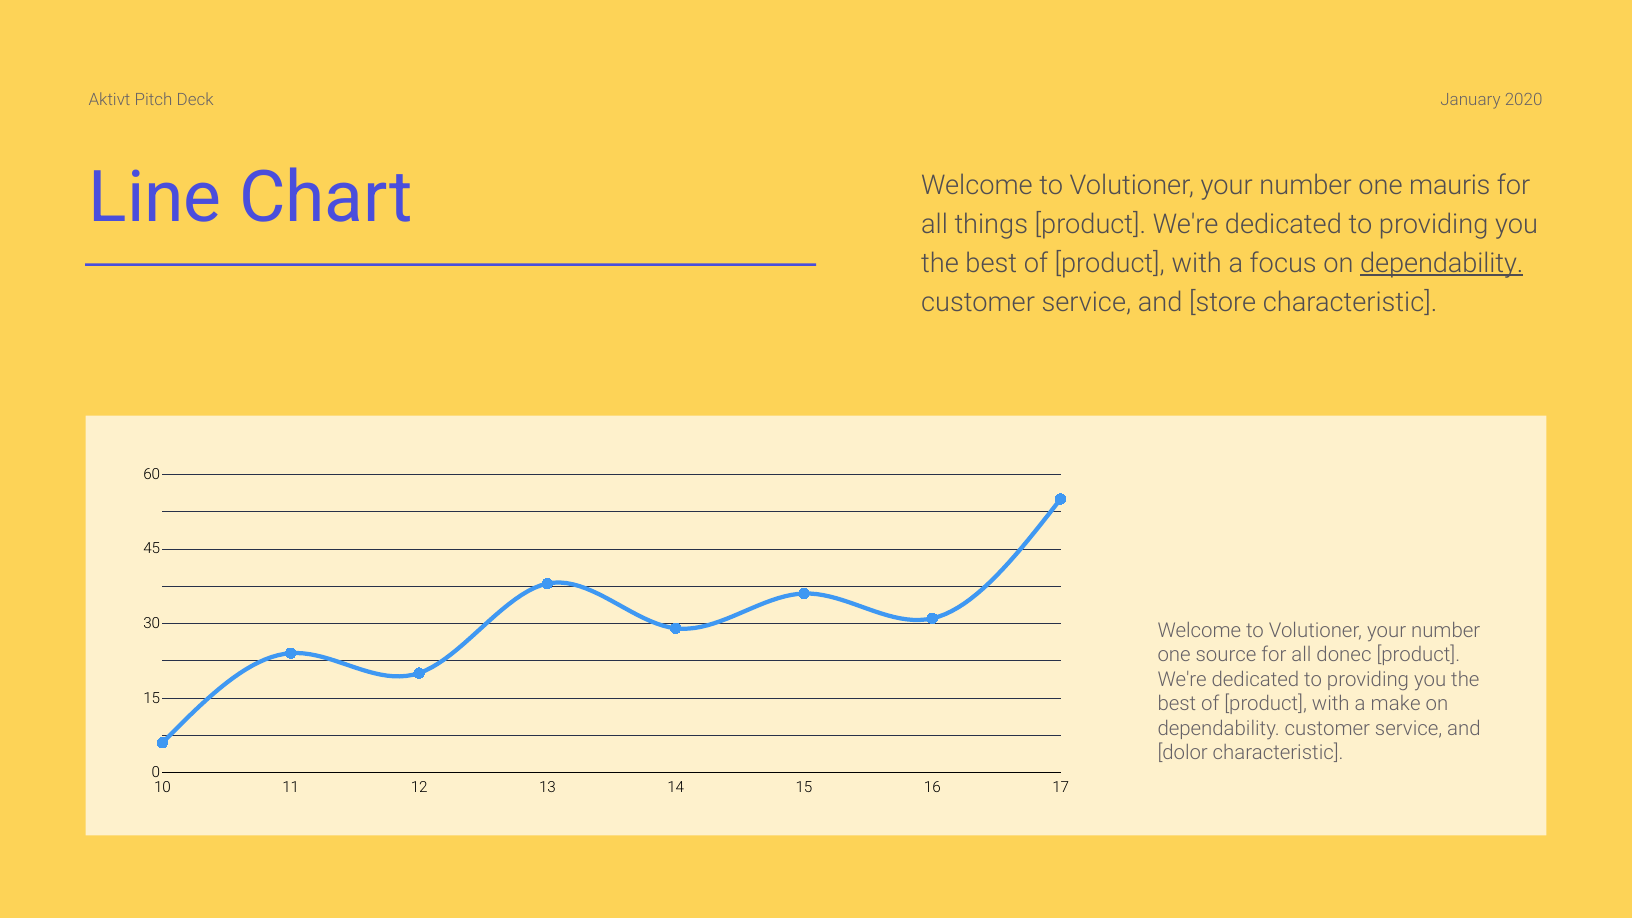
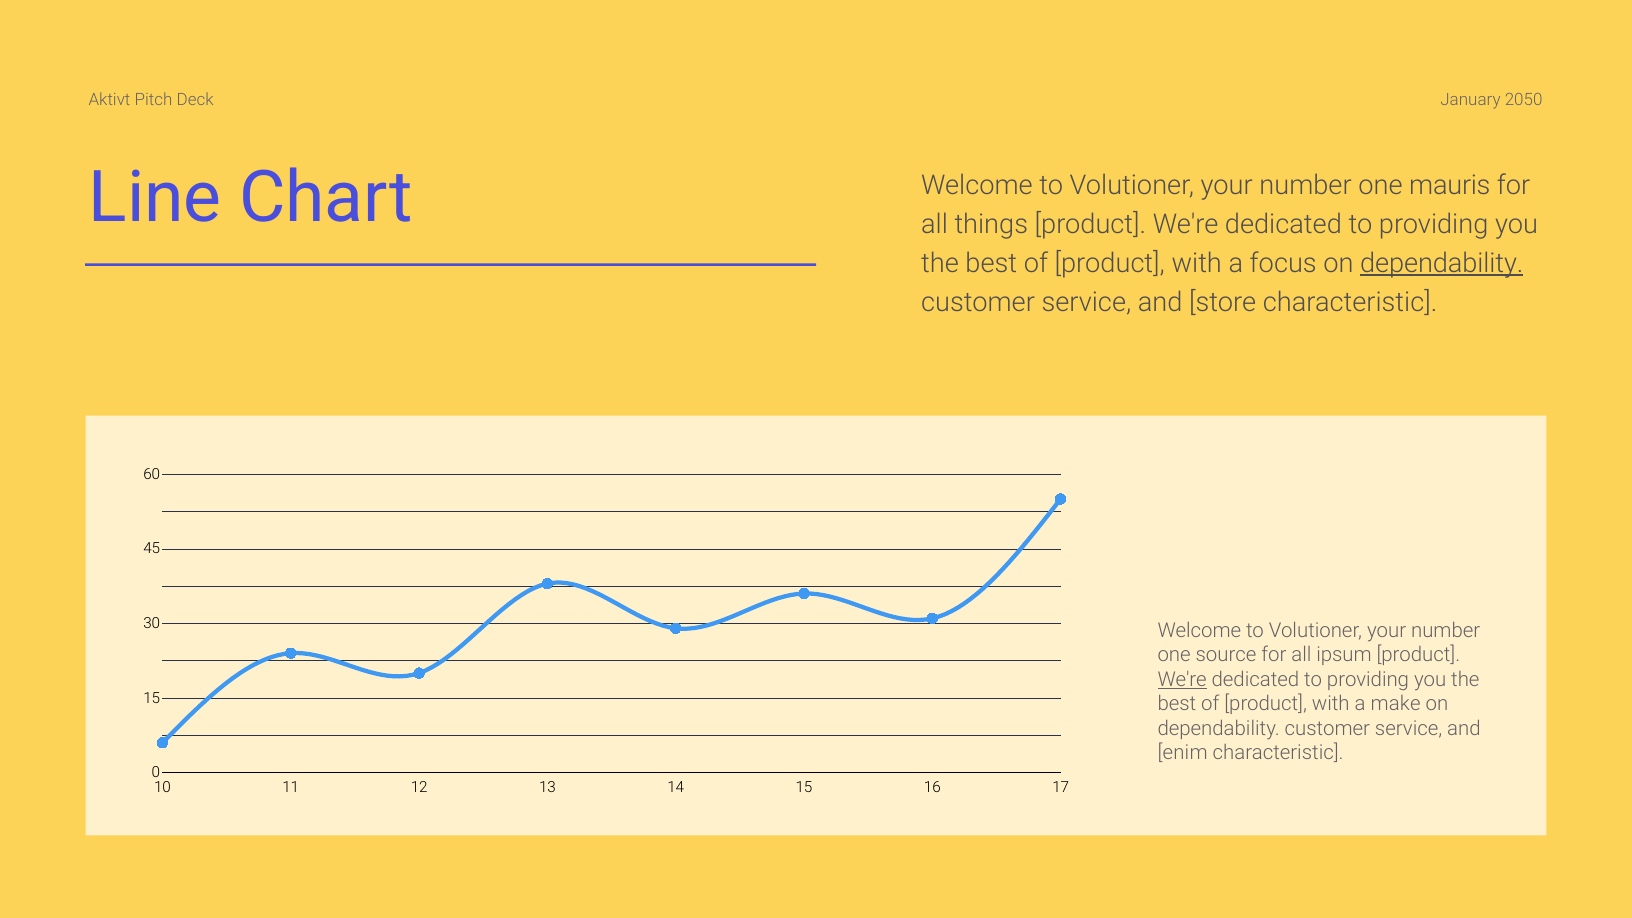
2020: 2020 -> 2050 (1524, 99)
donec: donec -> ipsum (1344, 655)
We're underline: none -> present (1182, 680)
dolor: dolor -> enim (1183, 753)
